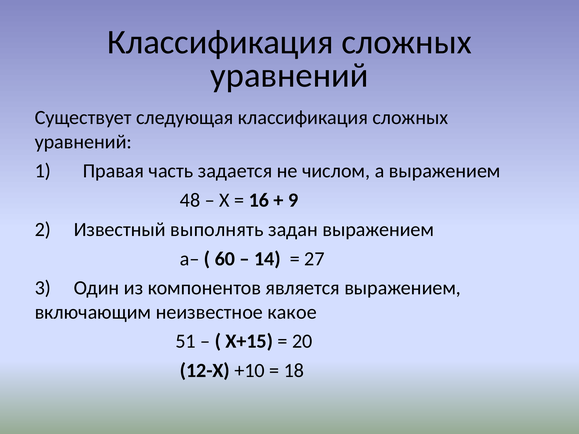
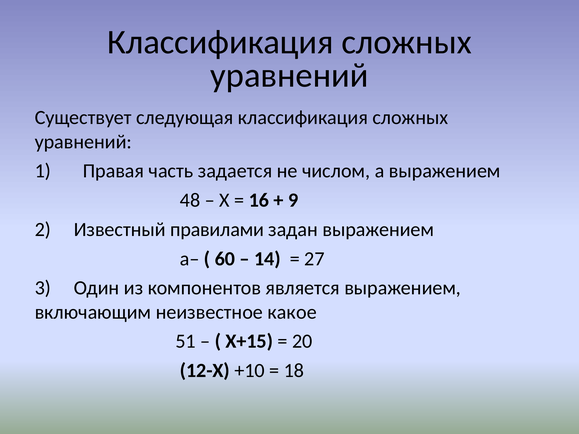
выполнять: выполнять -> правилами (217, 230)
